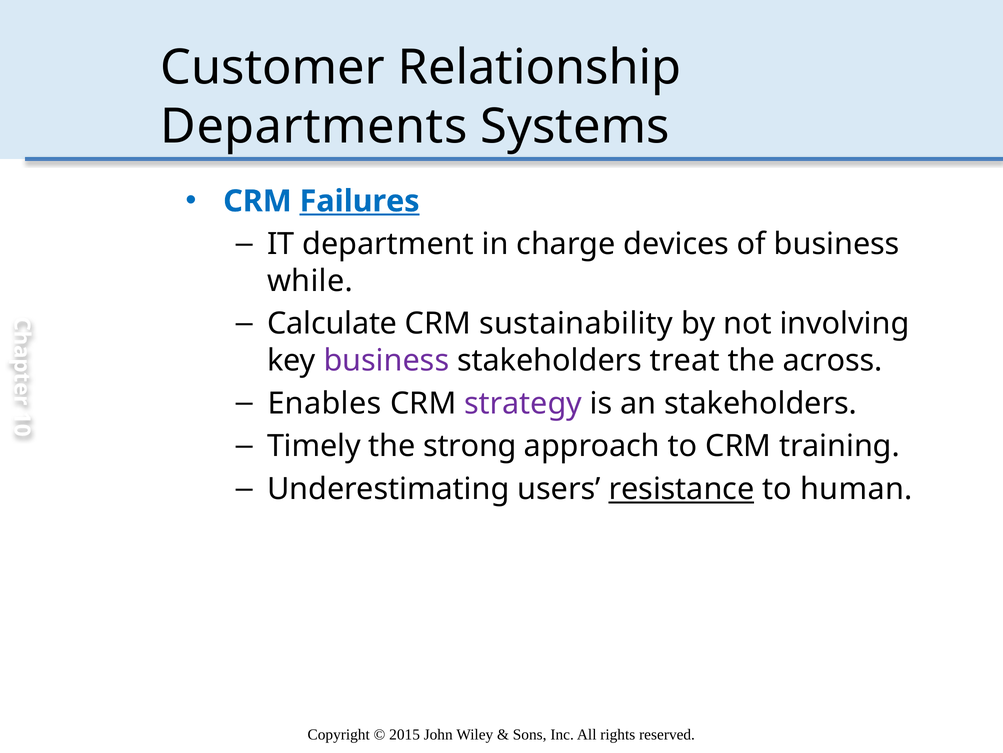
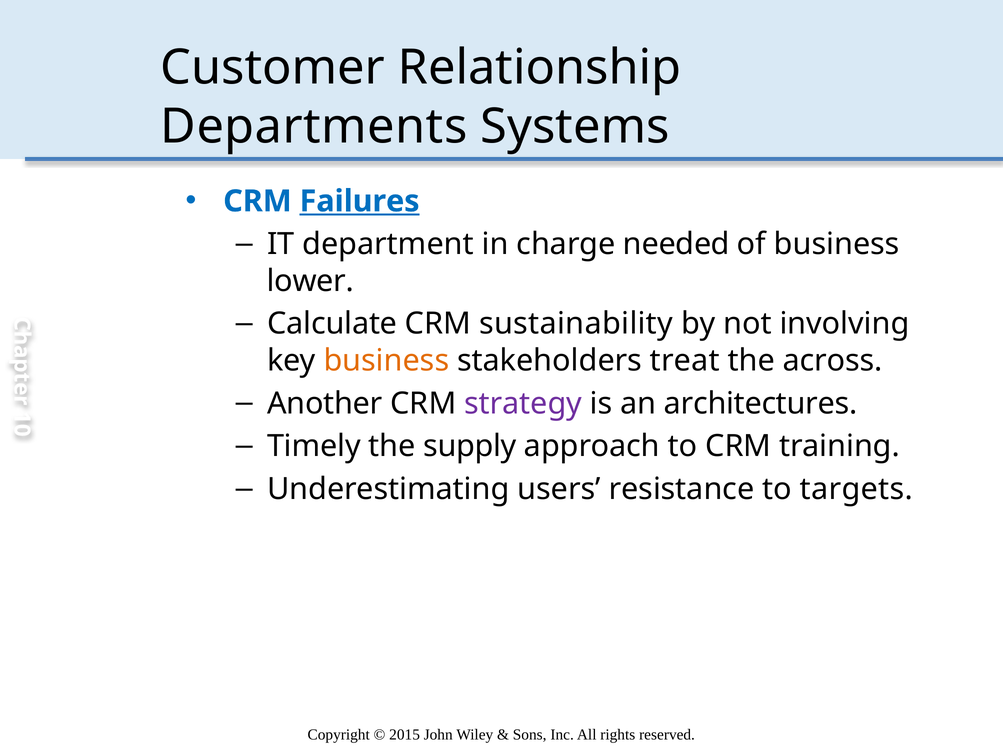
devices: devices -> needed (676, 244)
while: while -> lower (310, 281)
business colour: purple -> orange (386, 360)
Enables: Enables -> Another (325, 403)
an stakeholders: stakeholders -> architectures (761, 403)
strong: strong -> supply (470, 446)
resistance underline: present -> none (681, 489)
human: human -> targets (856, 489)
